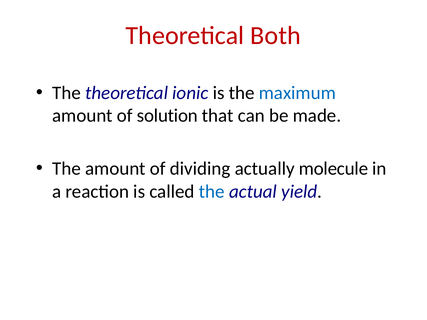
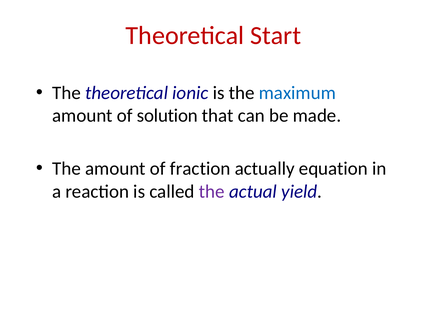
Both: Both -> Start (276, 36)
dividing: dividing -> fraction (200, 169)
molecule: molecule -> equation (333, 169)
the colour: blue -> purple (212, 192)
